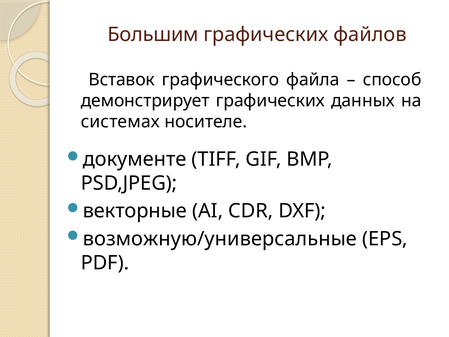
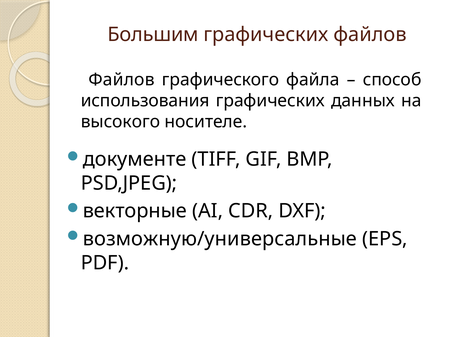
Вставок: Вставок -> Файлов (122, 80)
демонстрирует: демонстрирует -> использования (145, 101)
системах: системах -> высокого (120, 122)
